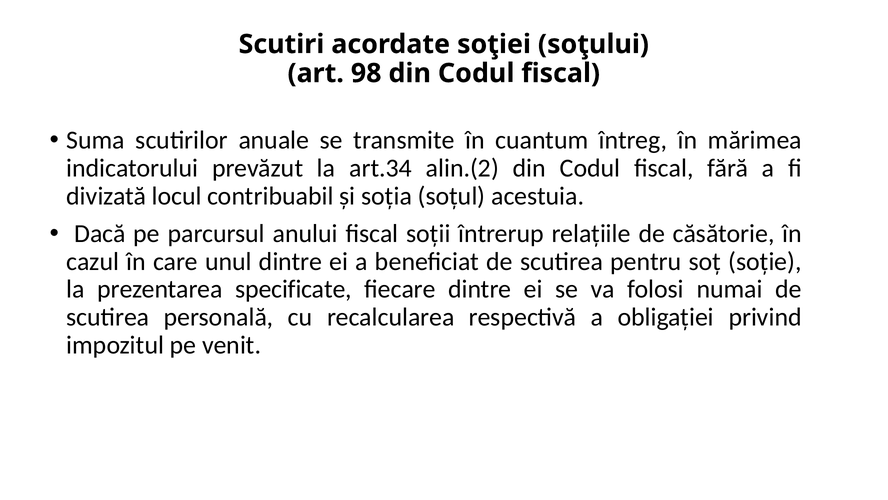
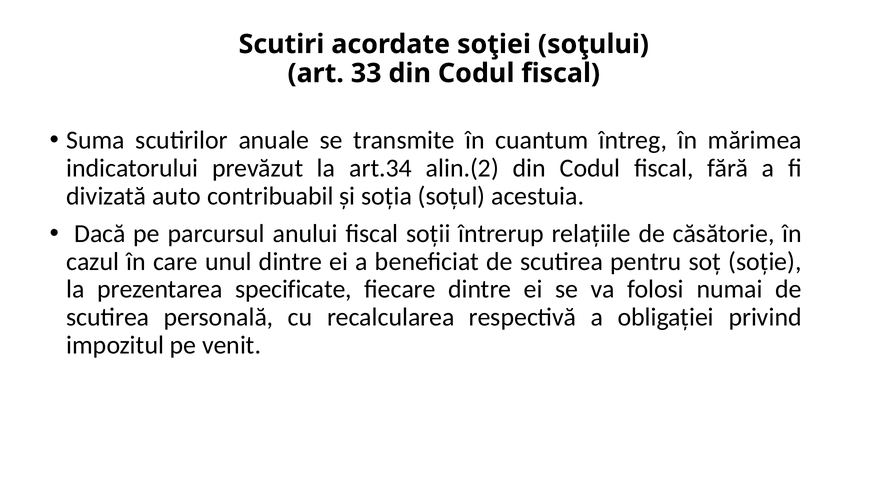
98: 98 -> 33 (366, 73)
locul: locul -> auto (177, 196)
